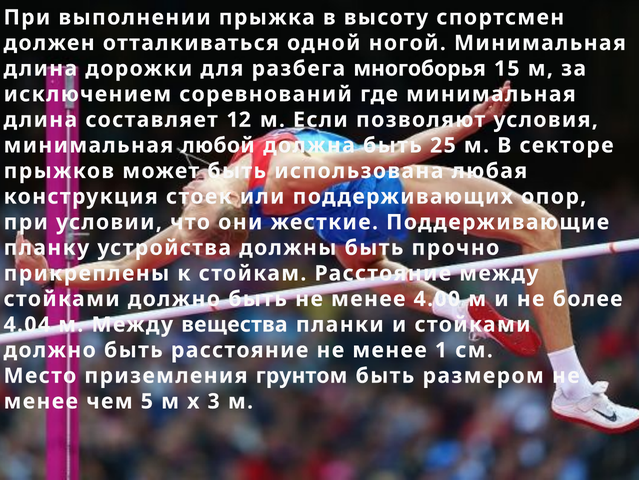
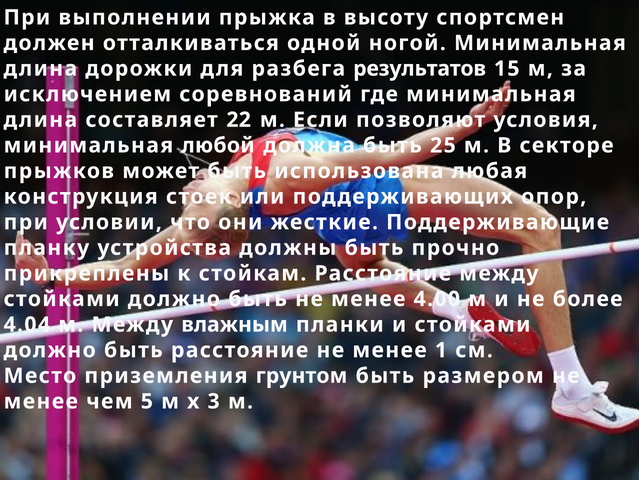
многоборья: многоборья -> результатов (420, 69)
12: 12 -> 22 (239, 120)
вещества: вещества -> влажным (235, 324)
